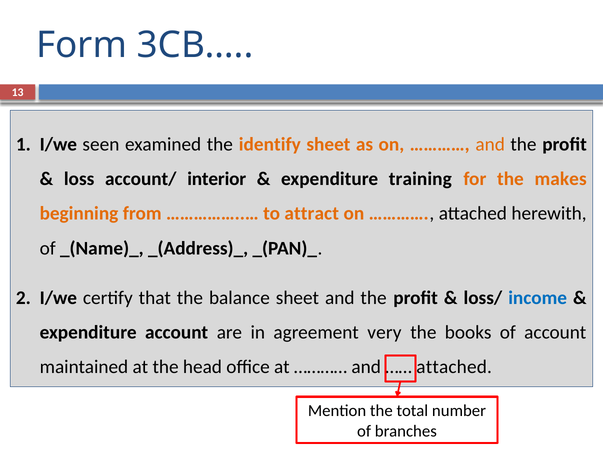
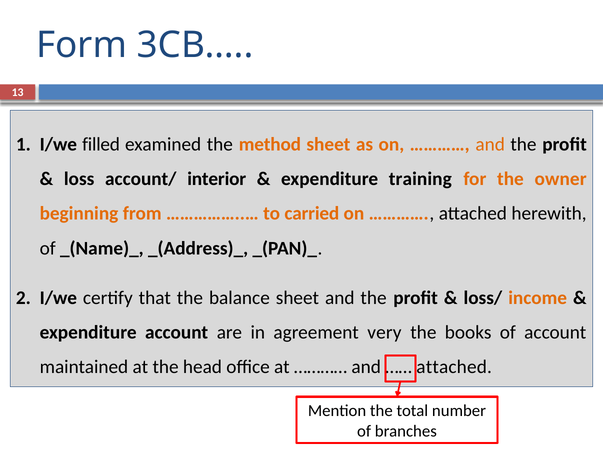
seen: seen -> filled (101, 144)
identify: identify -> method (270, 144)
makes: makes -> owner (561, 179)
attract: attract -> carried (312, 214)
income colour: blue -> orange (538, 298)
